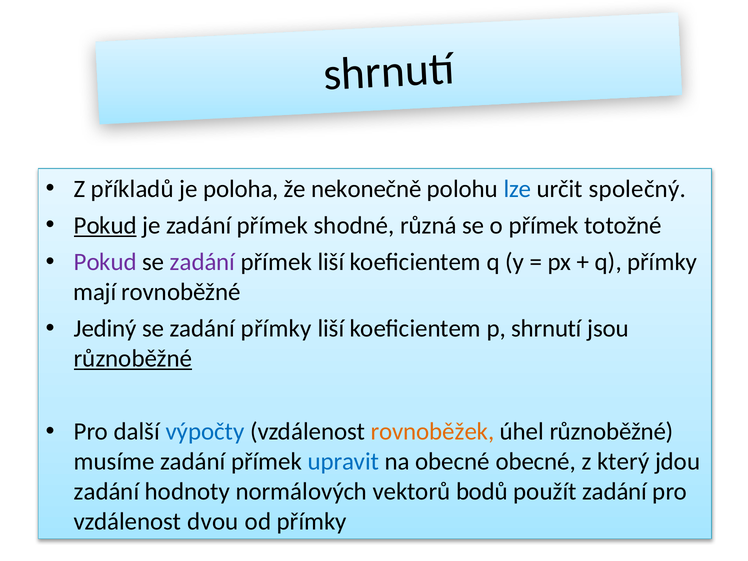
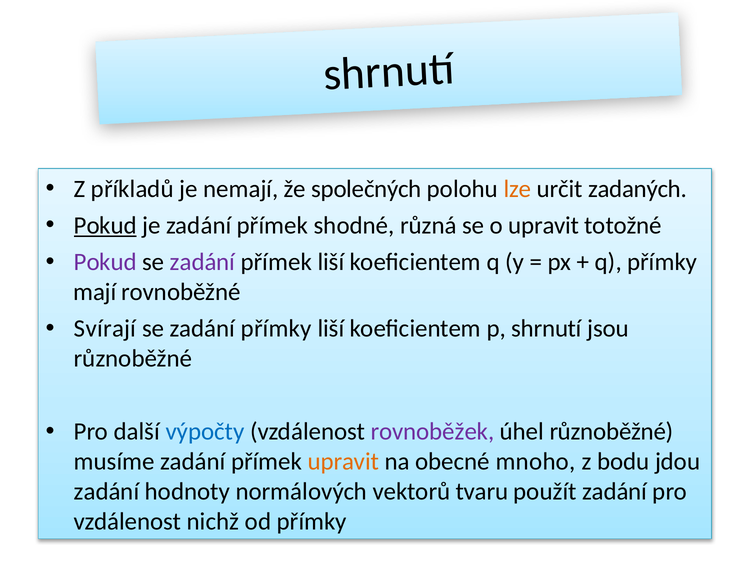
poloha: poloha -> nemají (241, 189)
nekonečně: nekonečně -> společných (366, 189)
lze colour: blue -> orange (517, 189)
společný: společný -> zadaných (638, 189)
o přímek: přímek -> upravit (544, 226)
Jediný: Jediný -> Svírají (105, 329)
různoběžné underline: present -> none (133, 359)
rovnoběžek colour: orange -> purple (432, 432)
upravit colour: blue -> orange (343, 462)
obecné obecné: obecné -> mnoho (536, 462)
který: který -> bodu (623, 462)
bodů: bodů -> tvaru (482, 492)
dvou: dvou -> nichž (213, 522)
